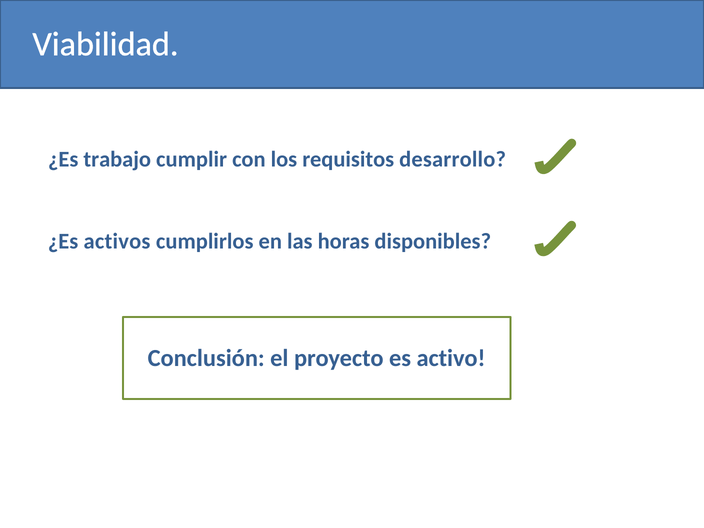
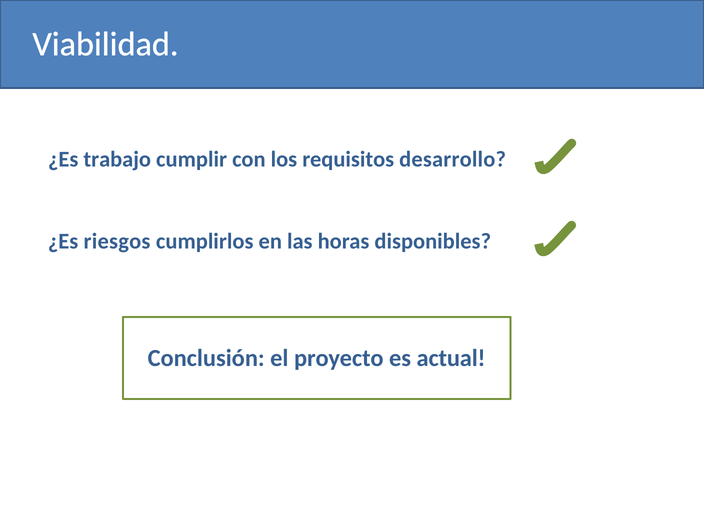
activos: activos -> riesgos (117, 241)
activo: activo -> actual (451, 358)
